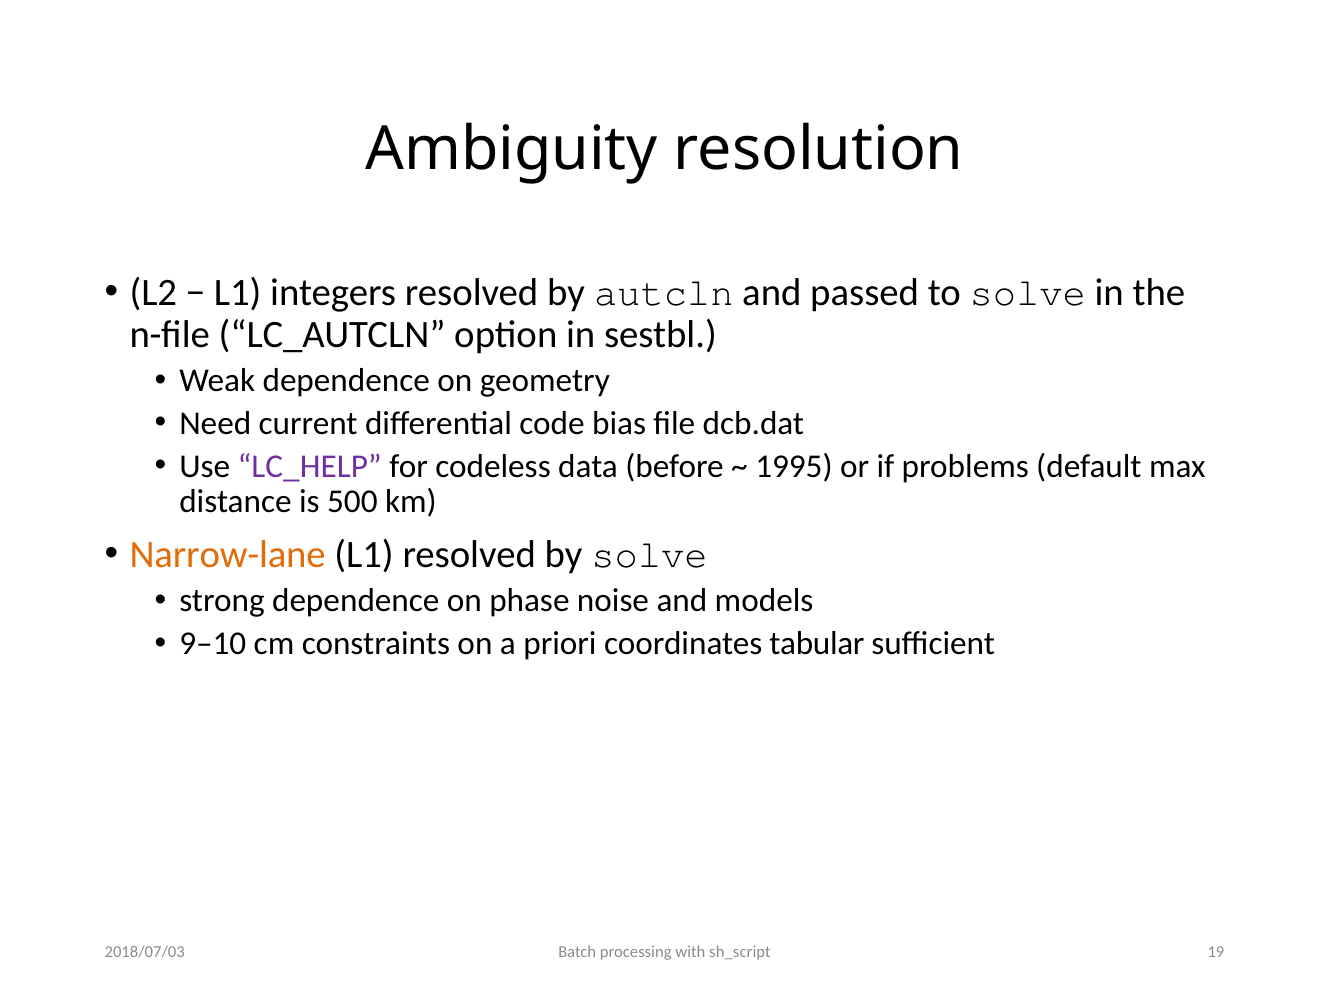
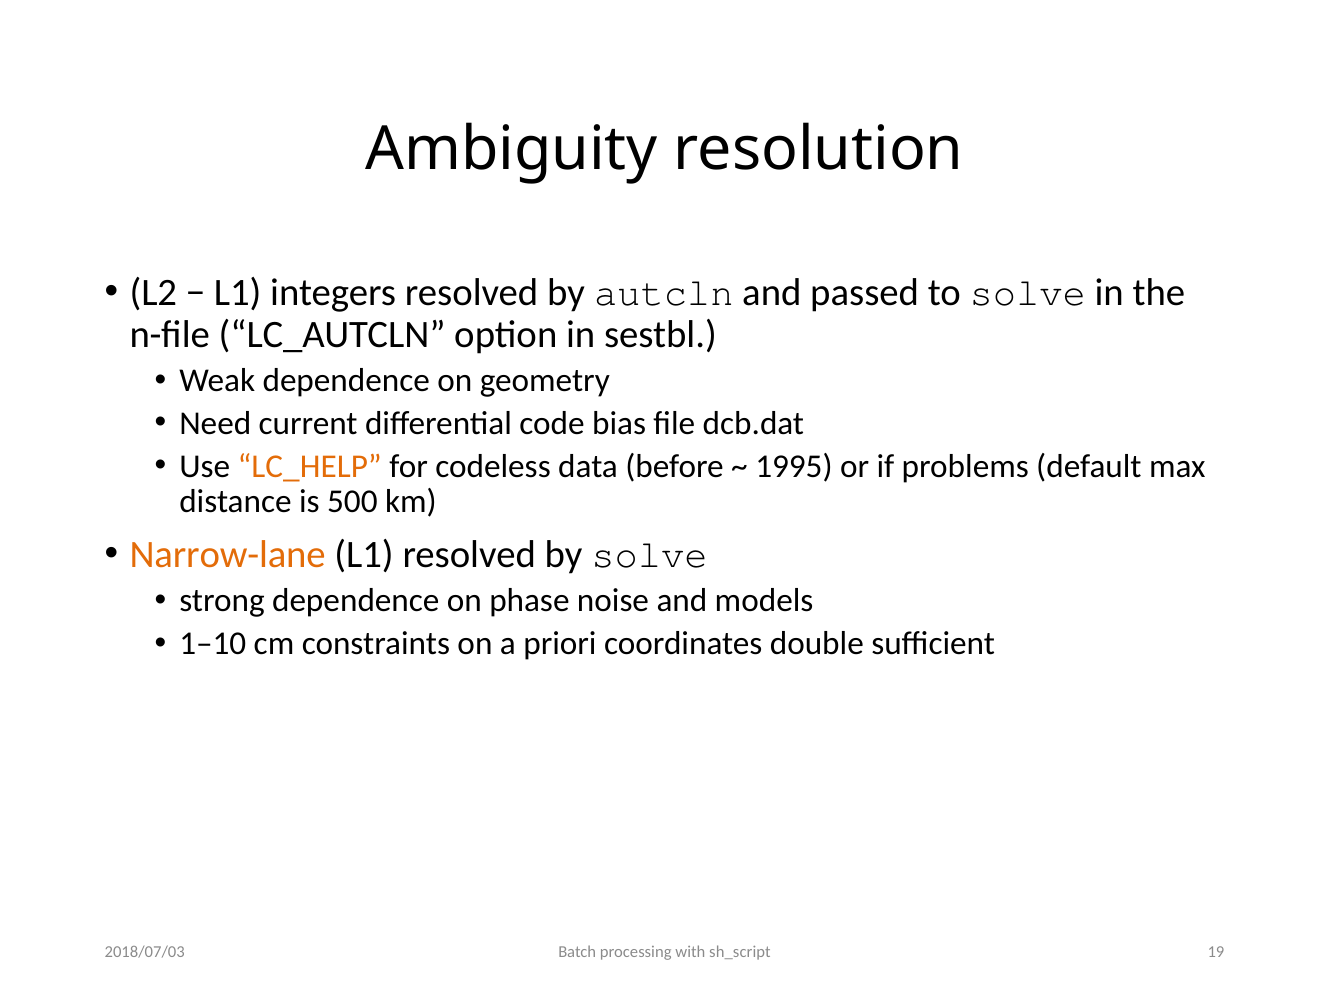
LC_HELP colour: purple -> orange (310, 466)
9–10: 9–10 -> 1–10 (213, 643)
tabular: tabular -> double (817, 643)
